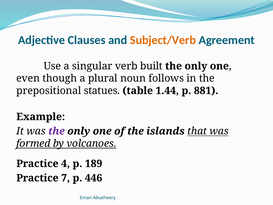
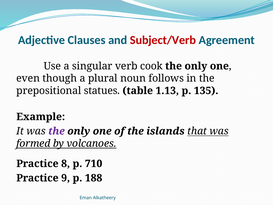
Subject/Verb colour: orange -> red (163, 40)
built: built -> cook (151, 66)
1.44: 1.44 -> 1.13 (167, 91)
881: 881 -> 135 (206, 91)
4: 4 -> 8 (66, 163)
189: 189 -> 710 (94, 163)
7: 7 -> 9 (66, 178)
446: 446 -> 188 (94, 178)
